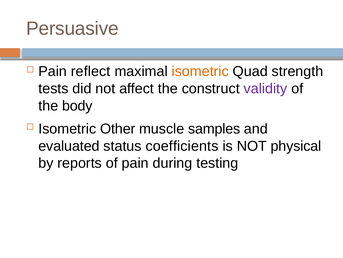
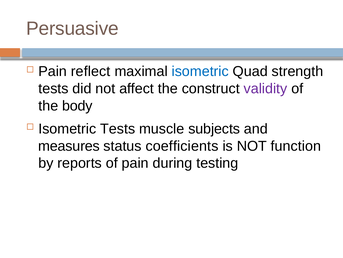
isometric colour: orange -> blue (200, 71)
Isometric Other: Other -> Tests (118, 128)
samples: samples -> subjects (214, 128)
evaluated: evaluated -> measures (69, 146)
physical: physical -> function (296, 146)
